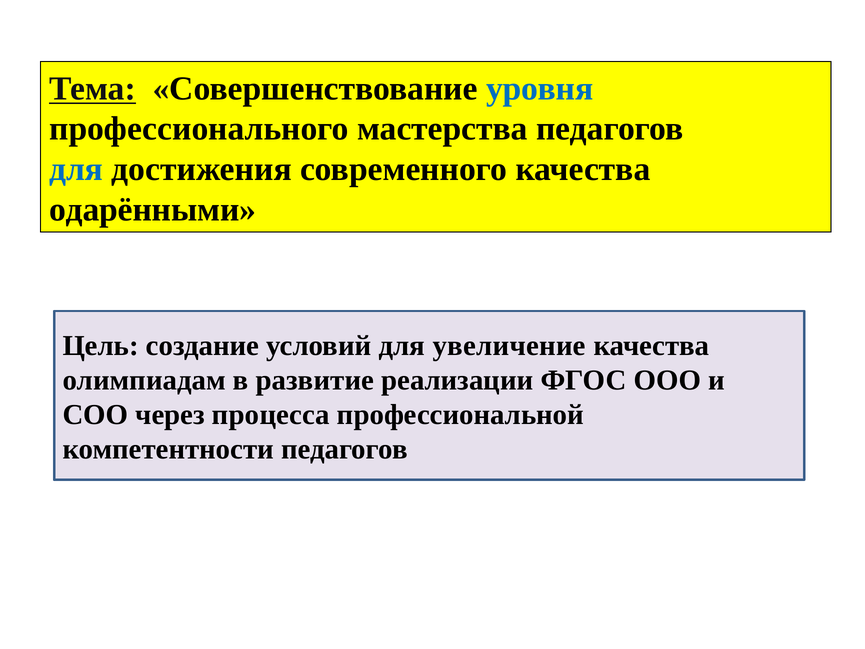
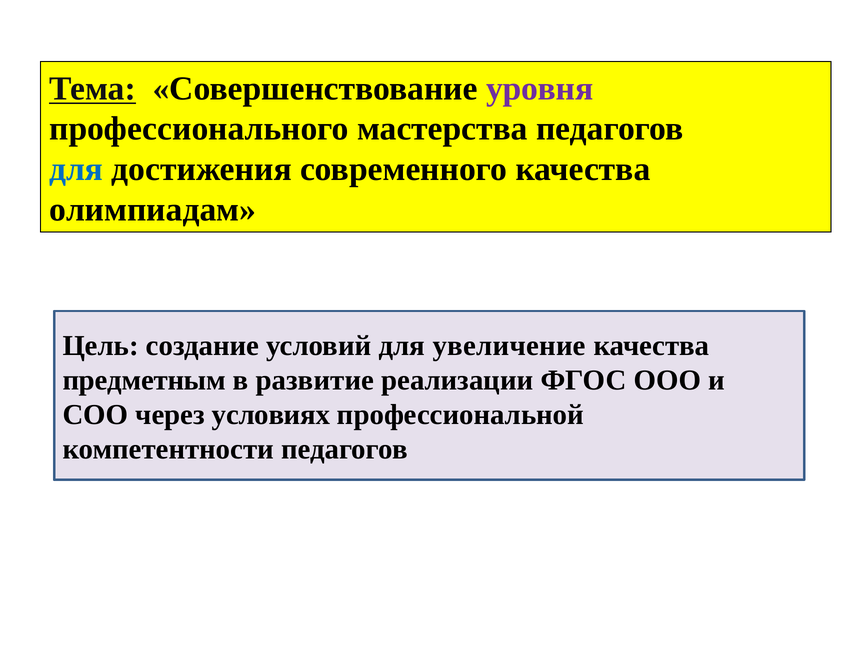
уровня colour: blue -> purple (540, 88)
одарёнными: одарёнными -> олимпиадам (153, 210)
олимпиадам: олимпиадам -> предметным (144, 380)
процесса: процесса -> условиях (271, 415)
